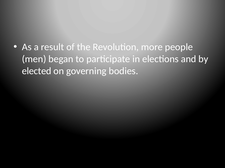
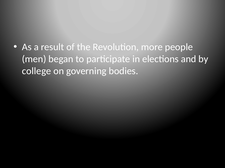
elected: elected -> college (37, 71)
